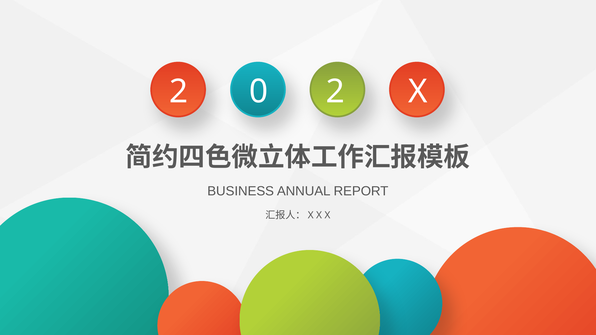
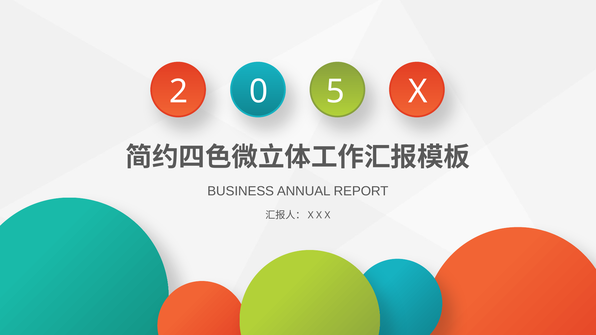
0 2: 2 -> 5 (335, 92)
